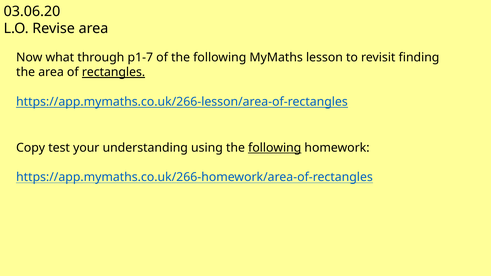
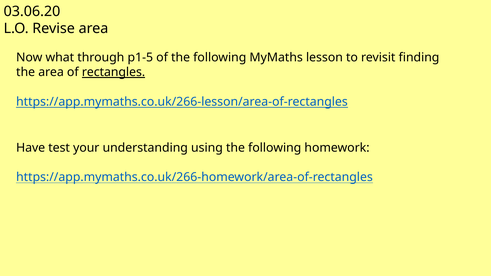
p1-7: p1-7 -> p1-5 (140, 58)
Copy: Copy -> Have (31, 148)
following underline: present -> none (275, 148)
